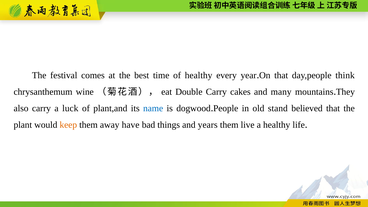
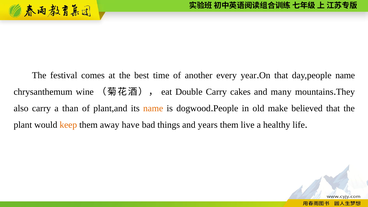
of healthy: healthy -> another (199, 75)
day,people think: think -> name (345, 75)
luck: luck -> than (70, 108)
name colour: blue -> orange (153, 108)
stand: stand -> make (278, 108)
